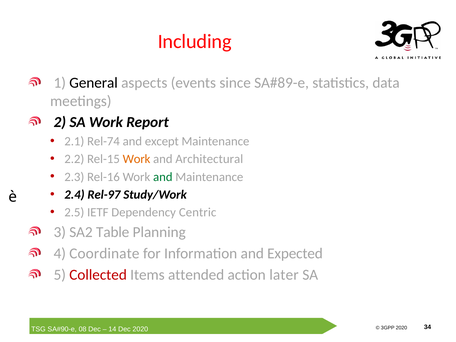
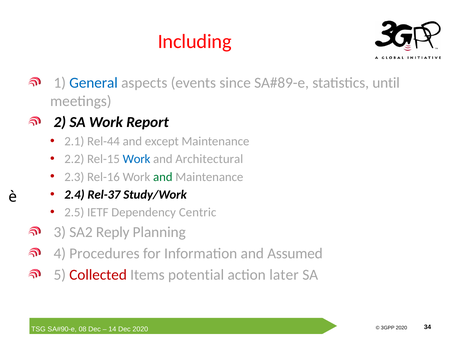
General colour: black -> blue (94, 83)
data: data -> until (386, 83)
Rel-74: Rel-74 -> Rel-44 (103, 141)
Work colour: orange -> blue (137, 159)
Rel-97: Rel-97 -> Rel-37 (104, 195)
Table: Table -> Reply (113, 232)
Coordinate: Coordinate -> Procedures (104, 254)
Expected: Expected -> Assumed (295, 254)
attended: attended -> potential (196, 275)
